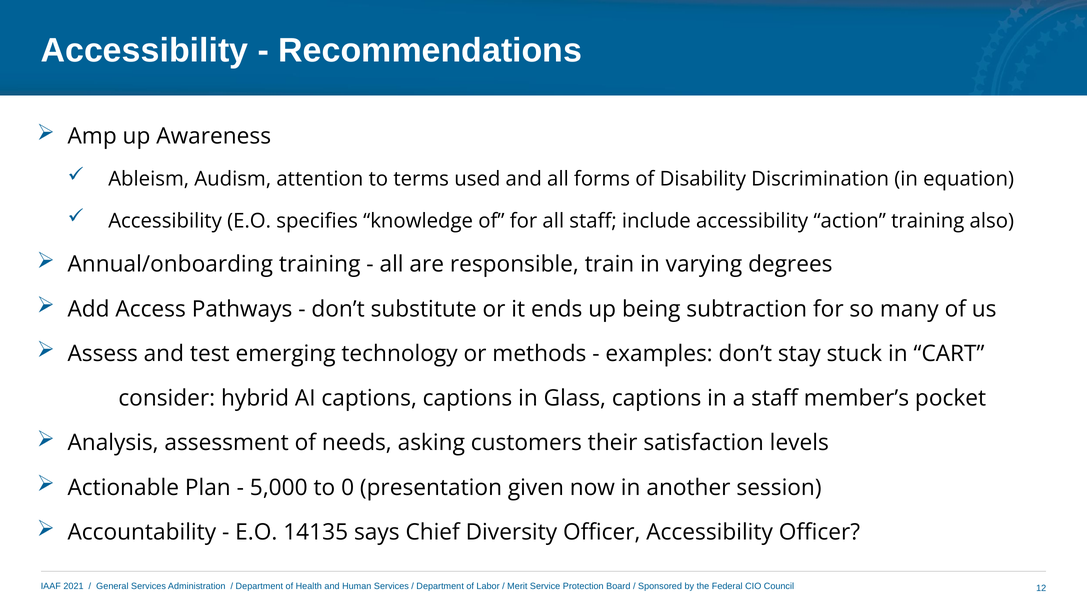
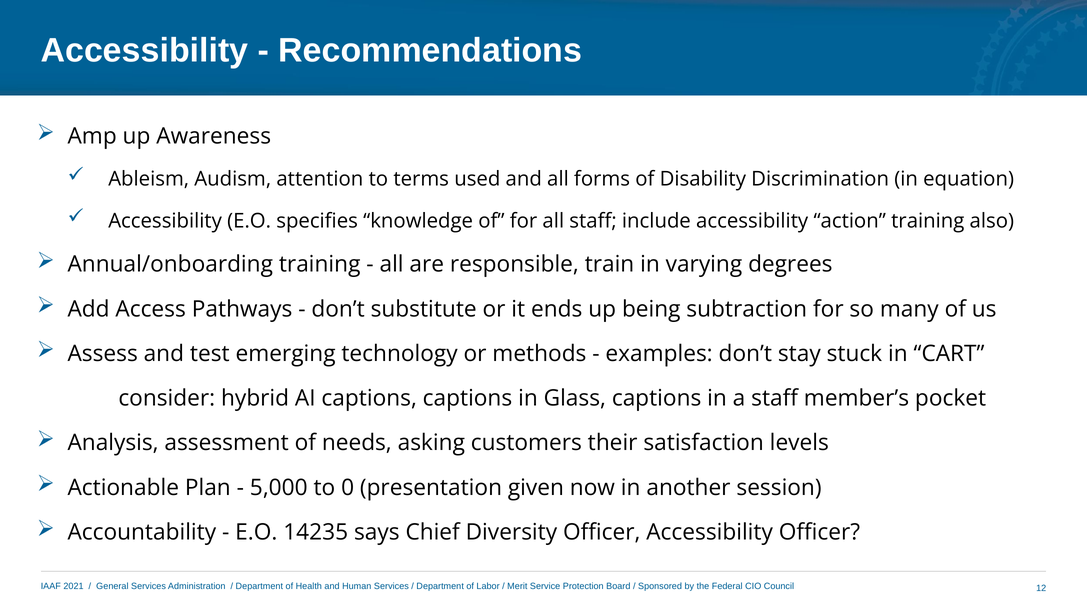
14135: 14135 -> 14235 (316, 532)
